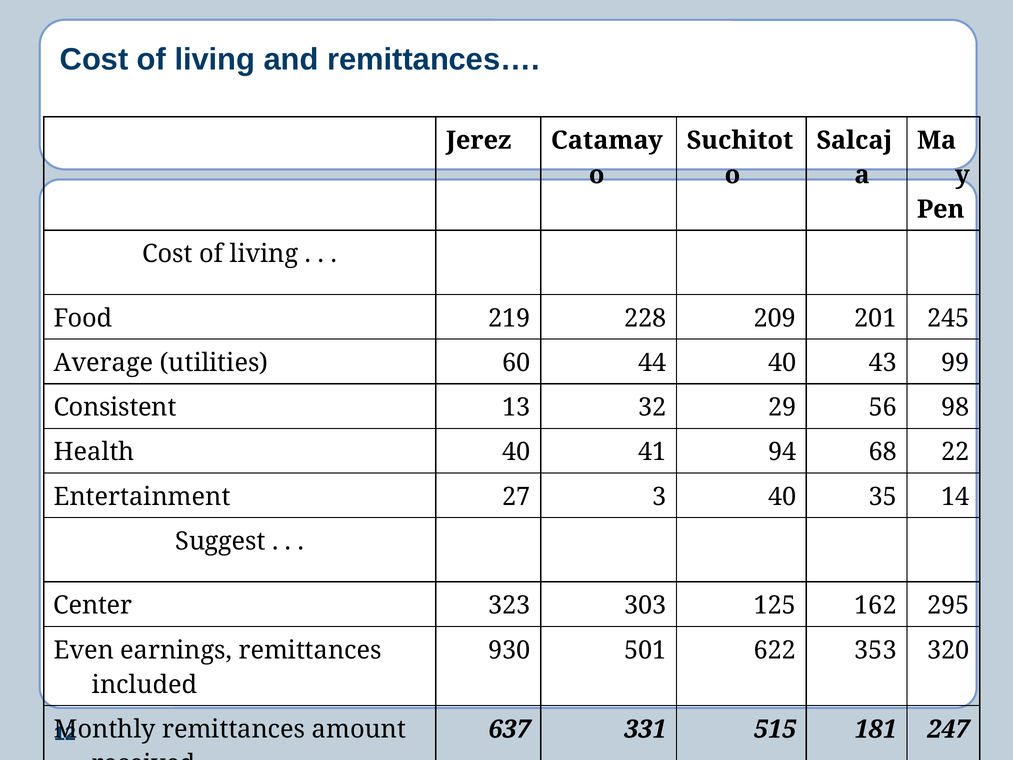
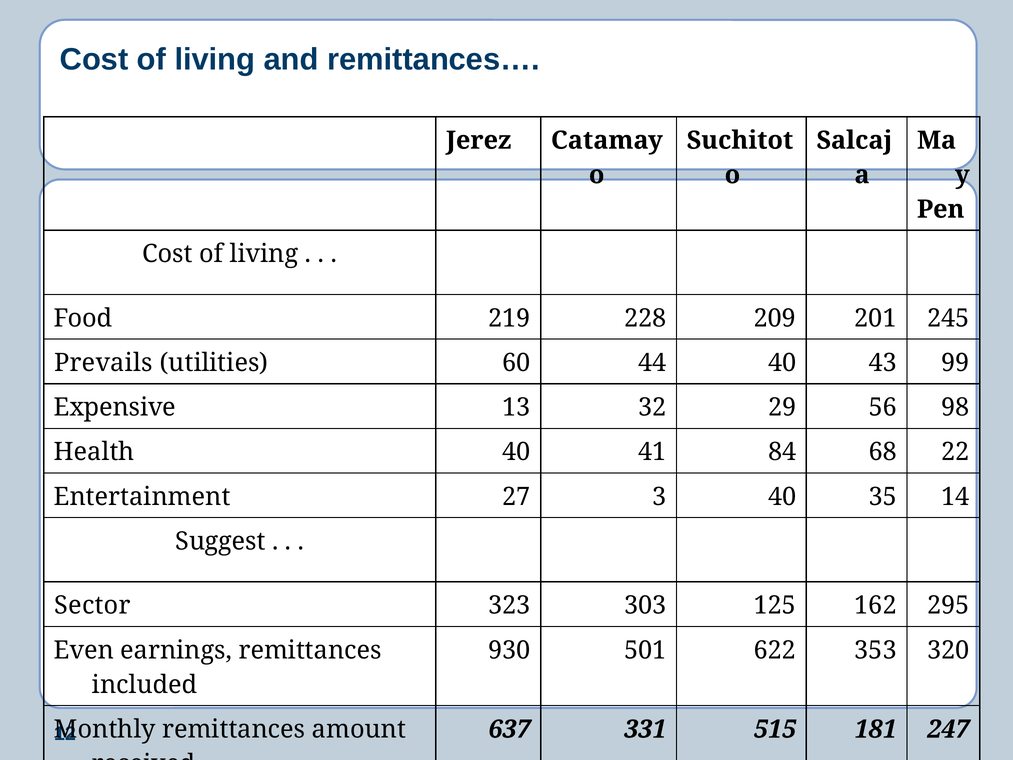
Average: Average -> Prevails (103, 363)
Consistent: Consistent -> Expensive (115, 407)
94: 94 -> 84 (782, 452)
Center: Center -> Sector (92, 605)
